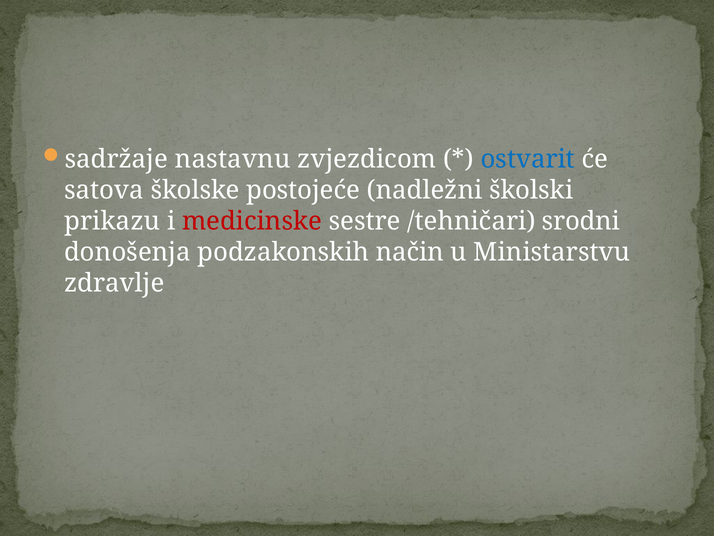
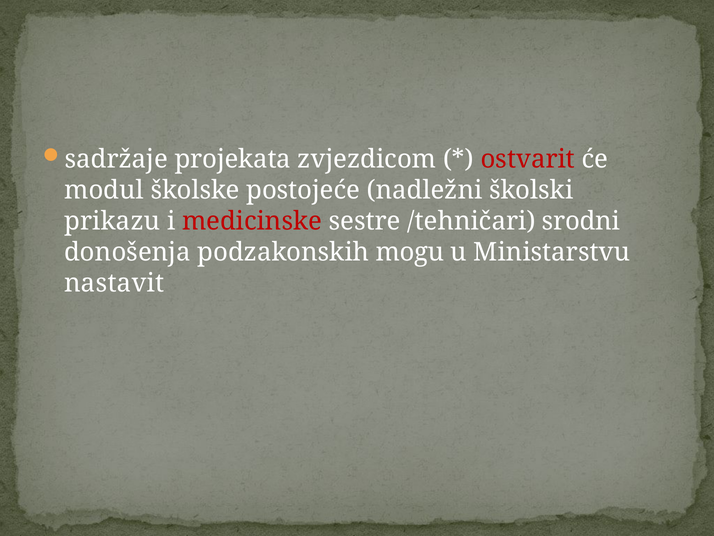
nastavnu: nastavnu -> projekata (233, 159)
ostvarit colour: blue -> red (528, 159)
satova: satova -> modul (104, 190)
način: način -> mogu (410, 252)
zdravlje: zdravlje -> nastavit (114, 283)
